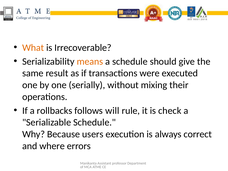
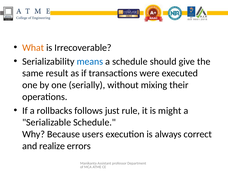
means colour: orange -> blue (90, 61)
will: will -> just (112, 111)
check: check -> might (170, 111)
where: where -> realize (52, 146)
